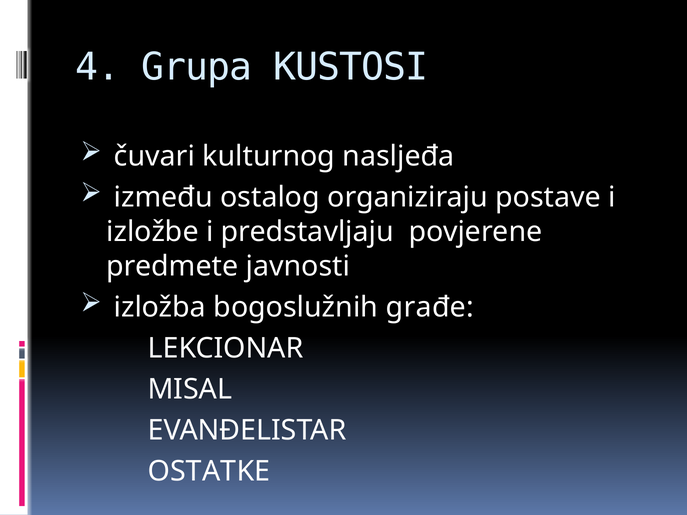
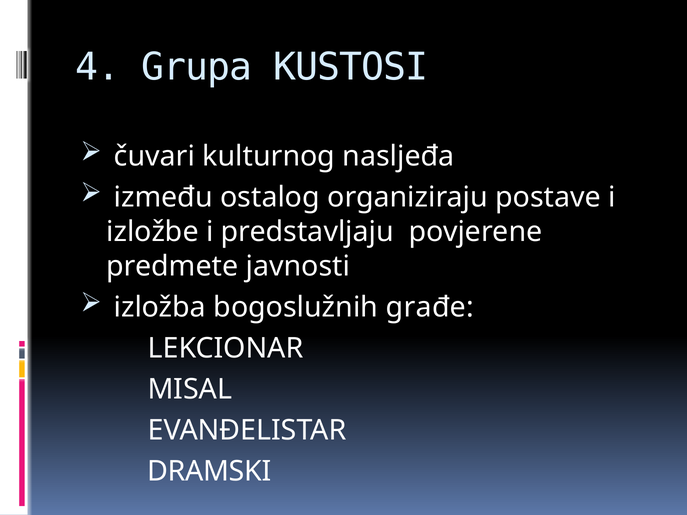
OSTATKE: OSTATKE -> DRAMSKI (209, 471)
